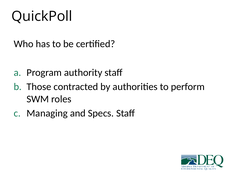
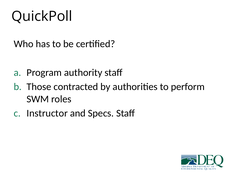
Managing: Managing -> Instructor (47, 113)
